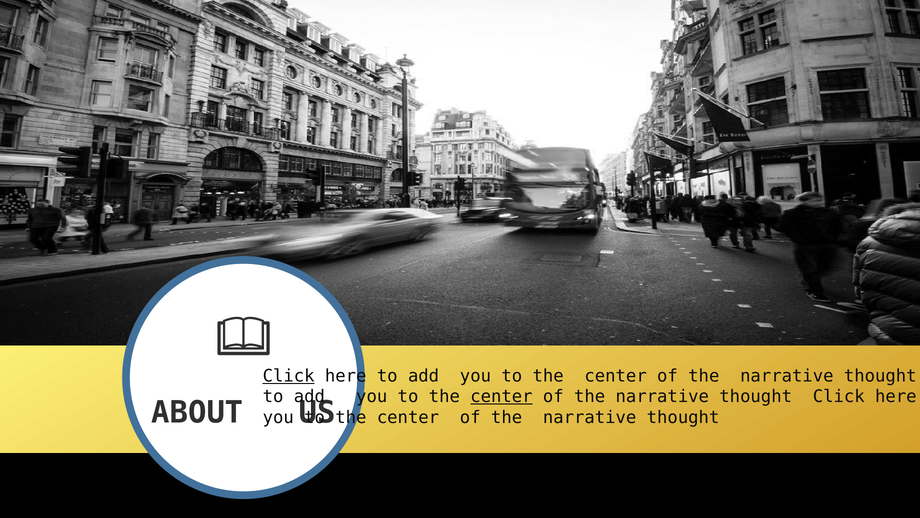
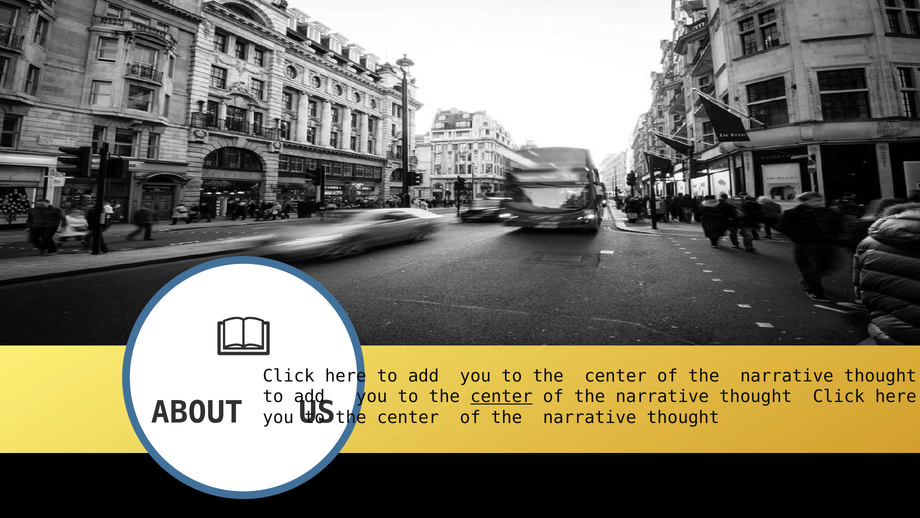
Click underline: present -> none (289, 376)
